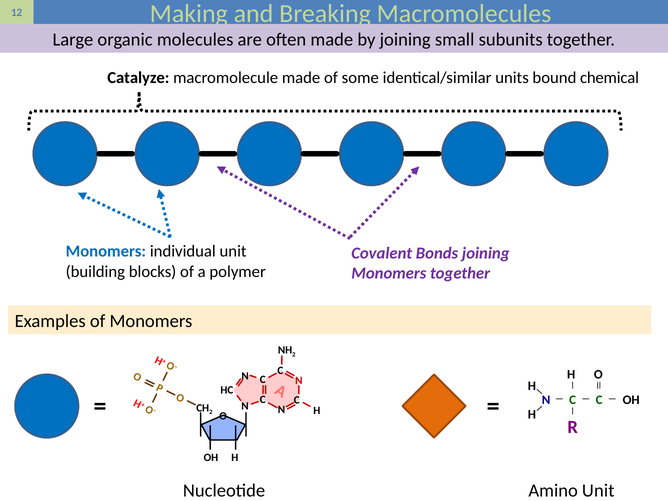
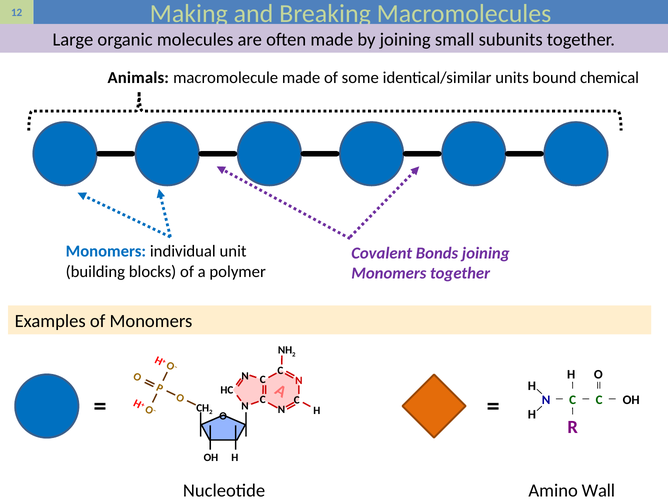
Catalyze: Catalyze -> Animals (138, 78)
Amino Unit: Unit -> Wall (598, 491)
